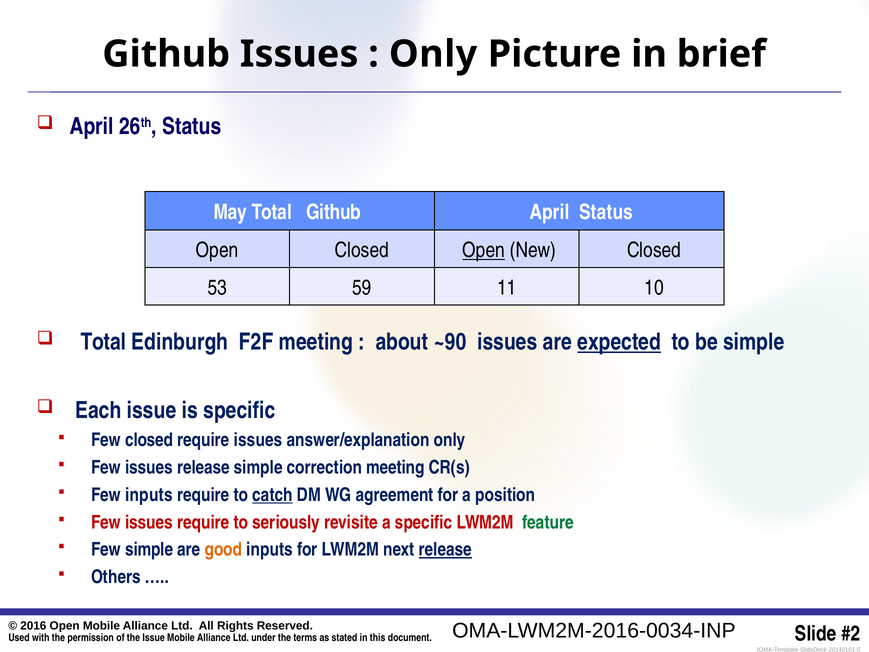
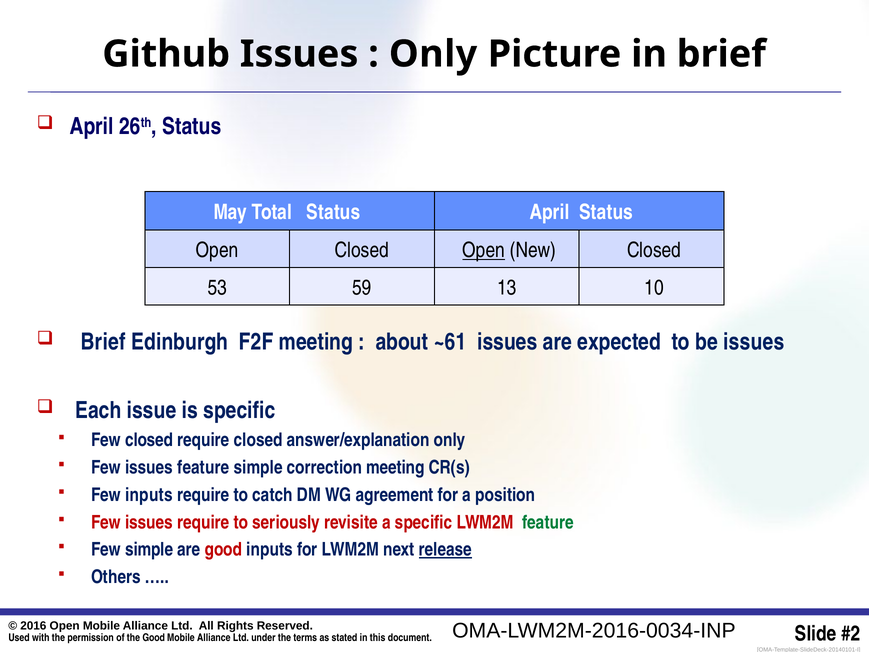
Total Github: Github -> Status (333, 212)
11: 11 -> 13 (507, 288)
Total: Total -> Brief (103, 342)
~90: ~90 -> ~61 (450, 342)
expected underline: present -> none (619, 342)
be simple: simple -> issues (754, 342)
require issues: issues -> closed (258, 440)
issues release: release -> feature (203, 467)
catch underline: present -> none (273, 495)
good colour: orange -> red (223, 549)
Issue: Issue -> Good (154, 638)
